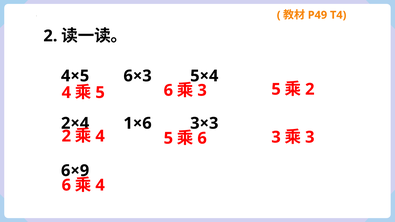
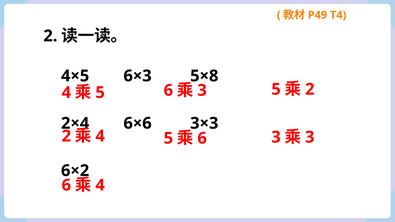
5×4: 5×4 -> 5×8 (204, 76)
1×6: 1×6 -> 6×6 (138, 123)
6×9: 6×9 -> 6×2 (75, 171)
